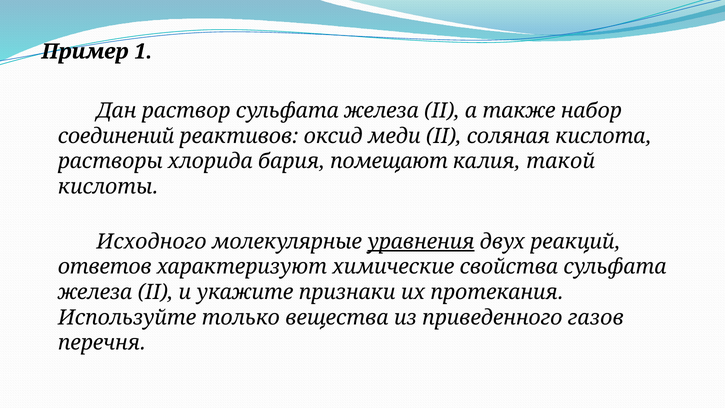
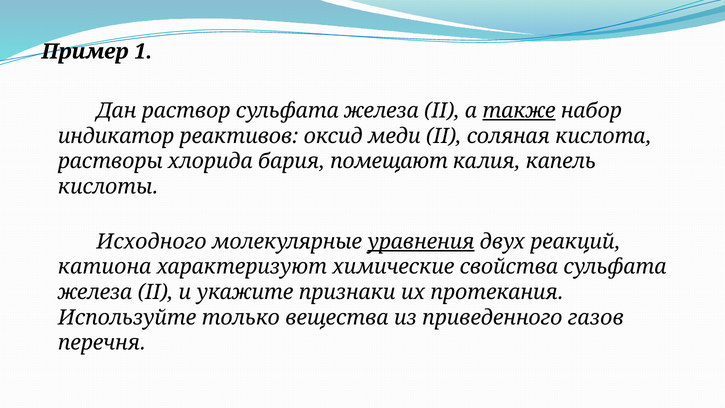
также underline: none -> present (519, 111)
соединений: соединений -> индикатор (116, 136)
такой: такой -> капель (561, 161)
ответов: ответов -> катиона (105, 267)
